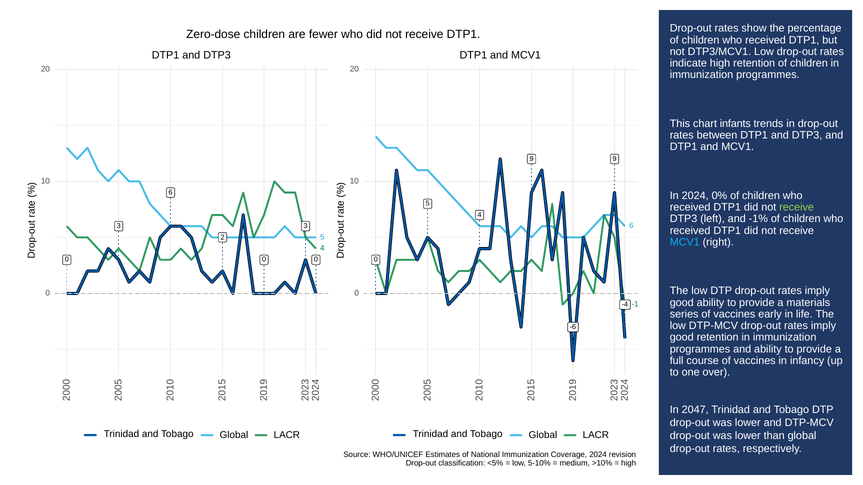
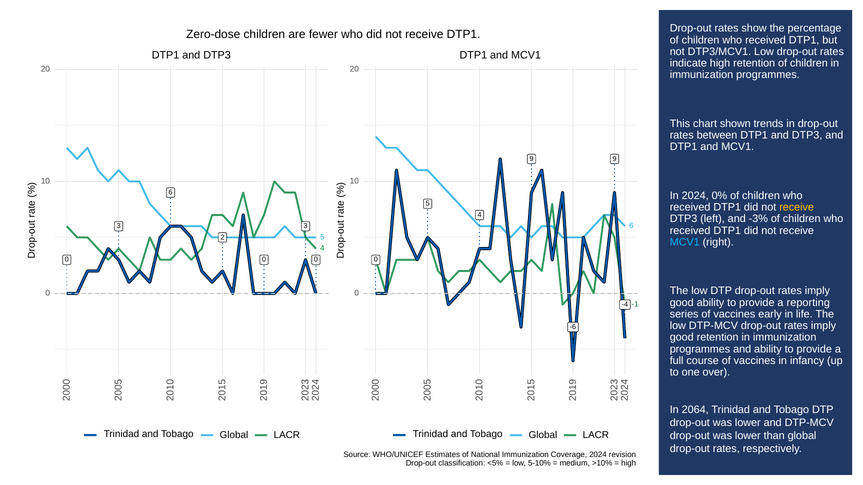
infants: infants -> shown (735, 124)
receive colour: light green -> yellow (797, 207)
-1%: -1% -> -3% (758, 219)
materials: materials -> reporting (808, 303)
2047: 2047 -> 2064 (695, 410)
